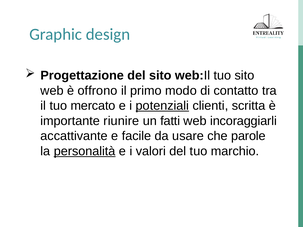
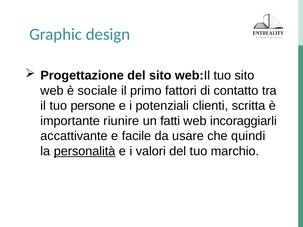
offrono: offrono -> sociale (98, 91)
modo: modo -> fattori (181, 91)
mercato: mercato -> persone (93, 106)
potenziali underline: present -> none (162, 106)
parole: parole -> quindi (248, 136)
